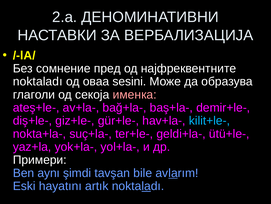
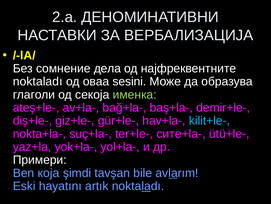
пред: пред -> дела (107, 68)
именка colour: pink -> light green (135, 94)
geldi+la-: geldi+la- -> сите+la- (181, 133)
aynı: aynı -> која (49, 172)
